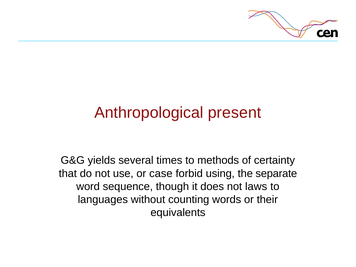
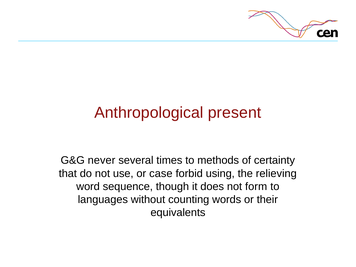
yields: yields -> never (102, 160)
separate: separate -> relieving (276, 173)
laws: laws -> form (256, 186)
